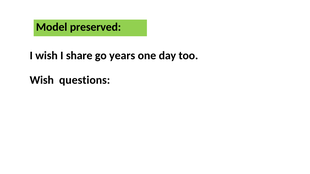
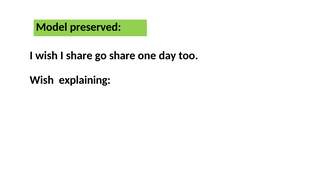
go years: years -> share (122, 56)
questions: questions -> explaining (85, 80)
